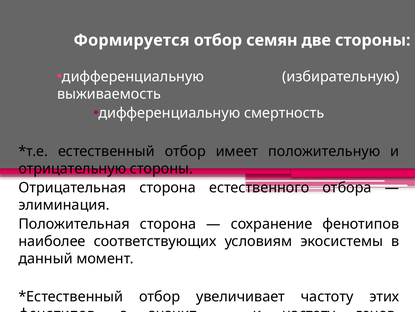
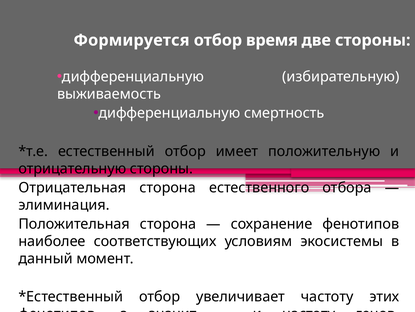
семян: семян -> время (272, 40)
